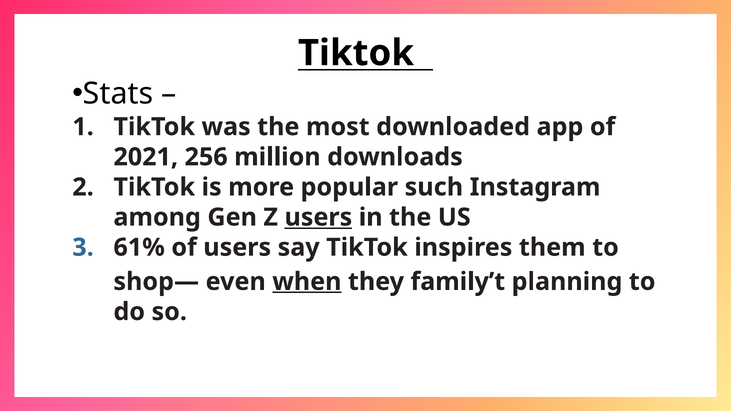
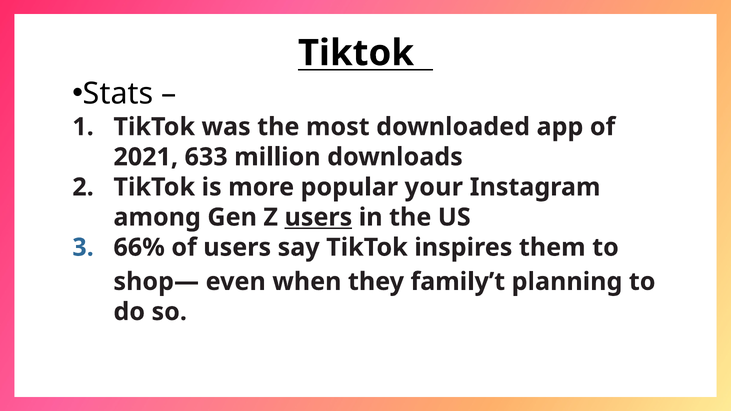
256: 256 -> 633 (206, 157)
such: such -> your (434, 187)
61%: 61% -> 66% (139, 248)
when underline: present -> none (307, 282)
